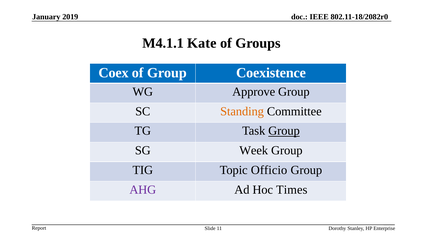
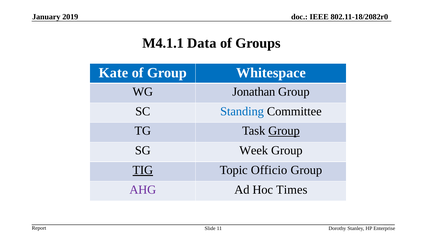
Kate: Kate -> Data (202, 43)
Coex: Coex -> Kate (113, 73)
Coexistence: Coexistence -> Whitespace (271, 73)
Approve: Approve -> Jonathan (254, 92)
Standing colour: orange -> blue (242, 111)
TIG underline: none -> present (143, 170)
